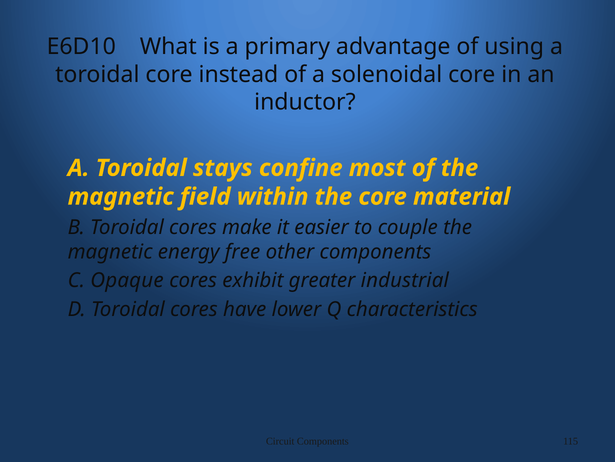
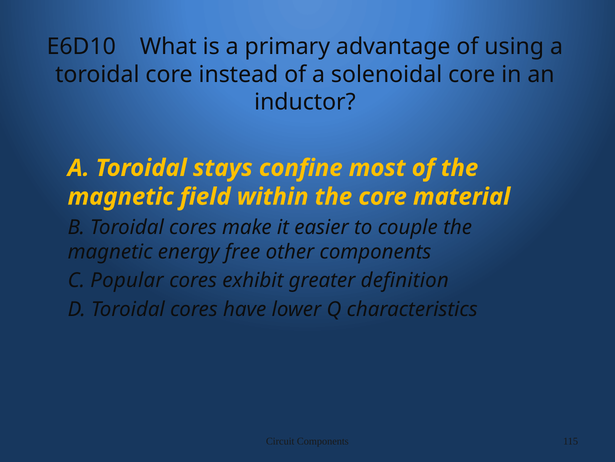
Opaque: Opaque -> Popular (127, 280)
industrial: industrial -> definition (405, 280)
